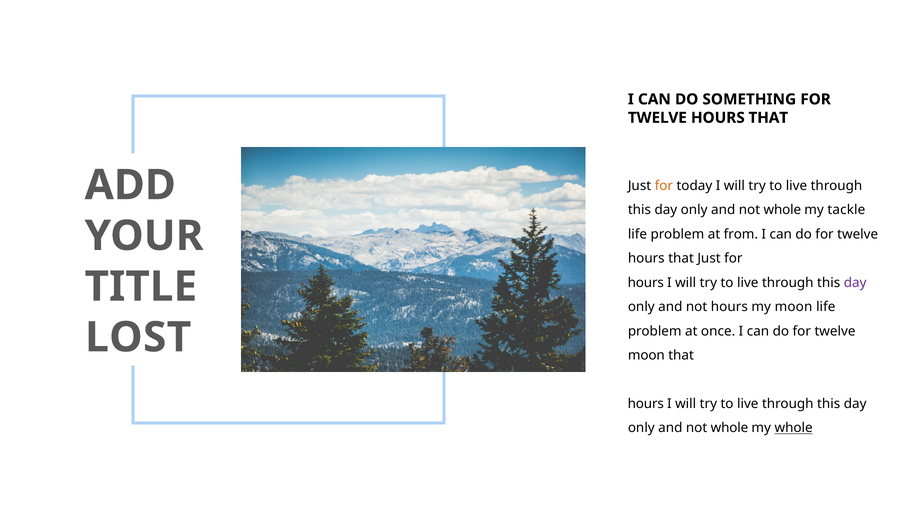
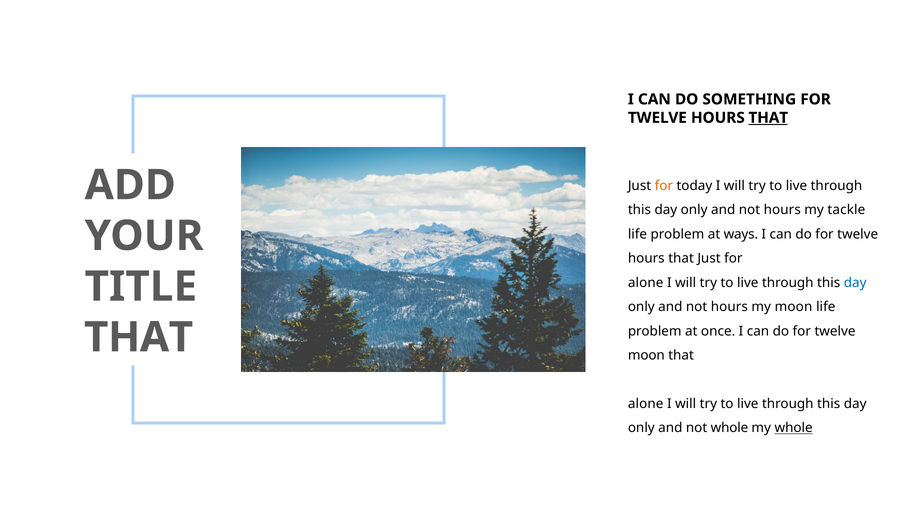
THAT underline: none -> present (768, 118)
whole: whole -> hours (782, 210)
from: from -> ways (741, 234)
hours: hours -> alone (646, 283)
day colour: purple -> blue (855, 283)
LOST: LOST -> THAT (139, 338)
hours: hours -> alone (646, 404)
